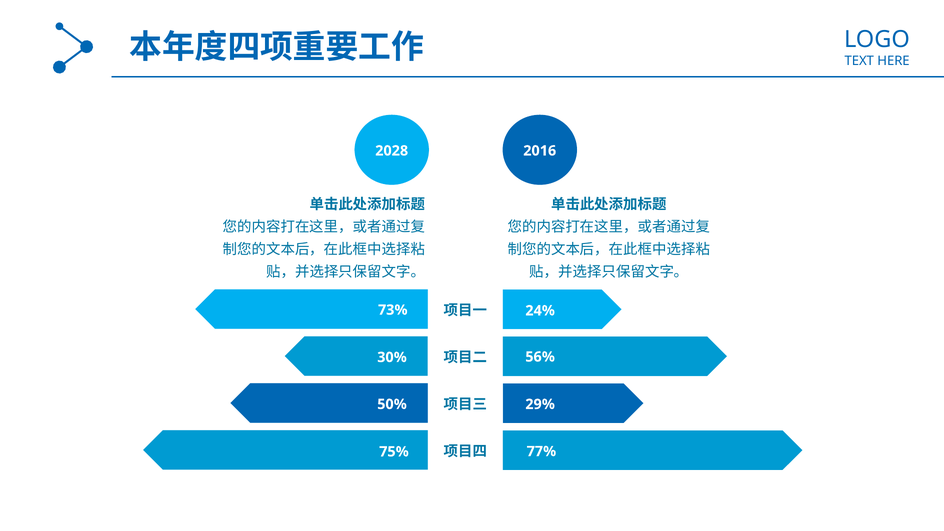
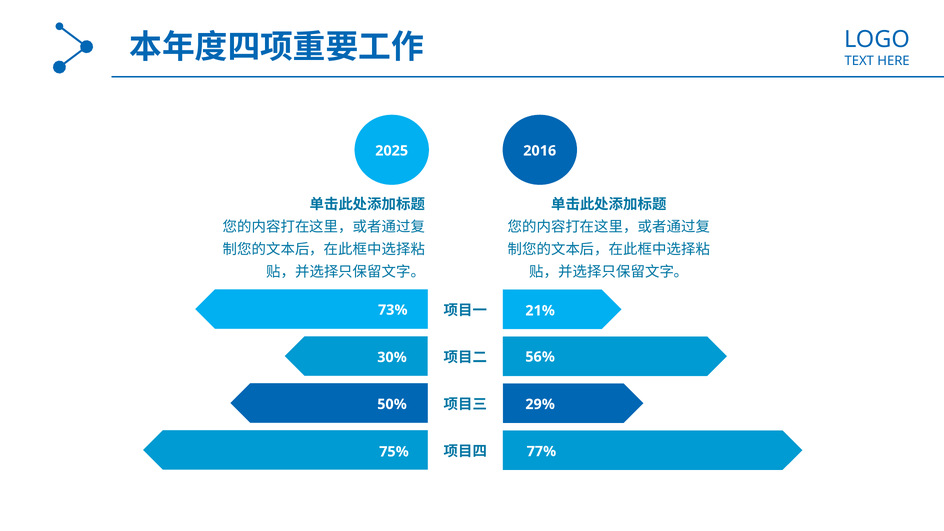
2028: 2028 -> 2025 (392, 151)
24%: 24% -> 21% (540, 311)
